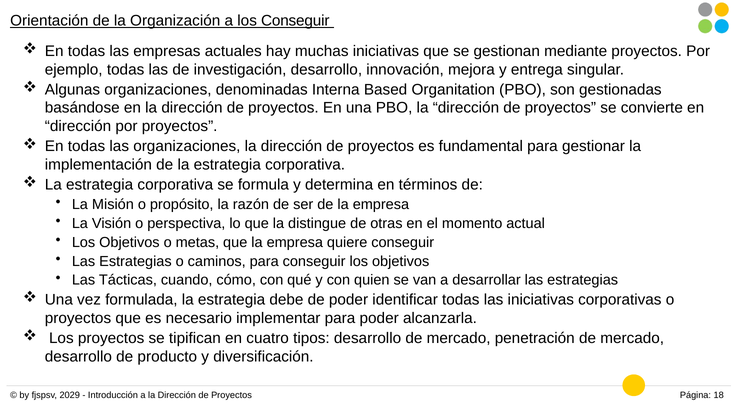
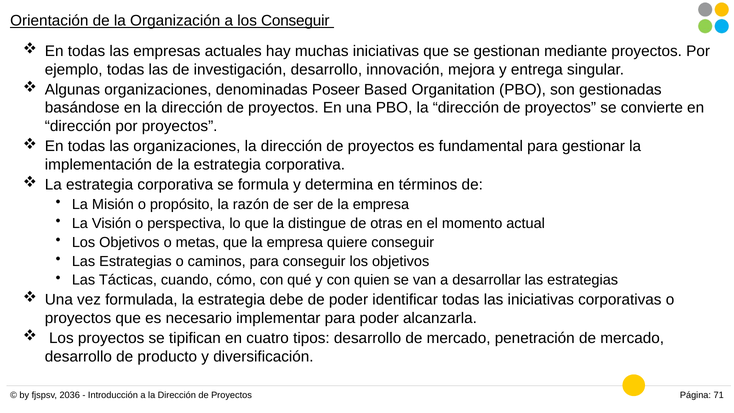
Interna: Interna -> Poseer (336, 90)
2029: 2029 -> 2036 (70, 395)
18: 18 -> 71 (719, 395)
